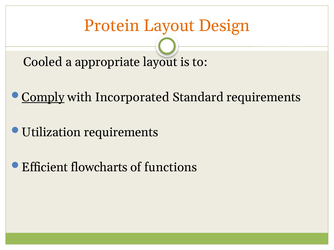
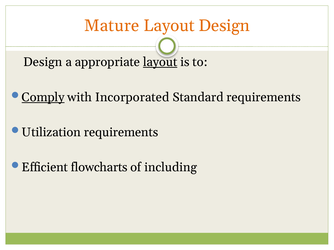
Protein: Protein -> Mature (112, 26)
Cooled: Cooled -> Design (43, 62)
layout underline: none -> present (160, 62)
functions: functions -> including (171, 168)
